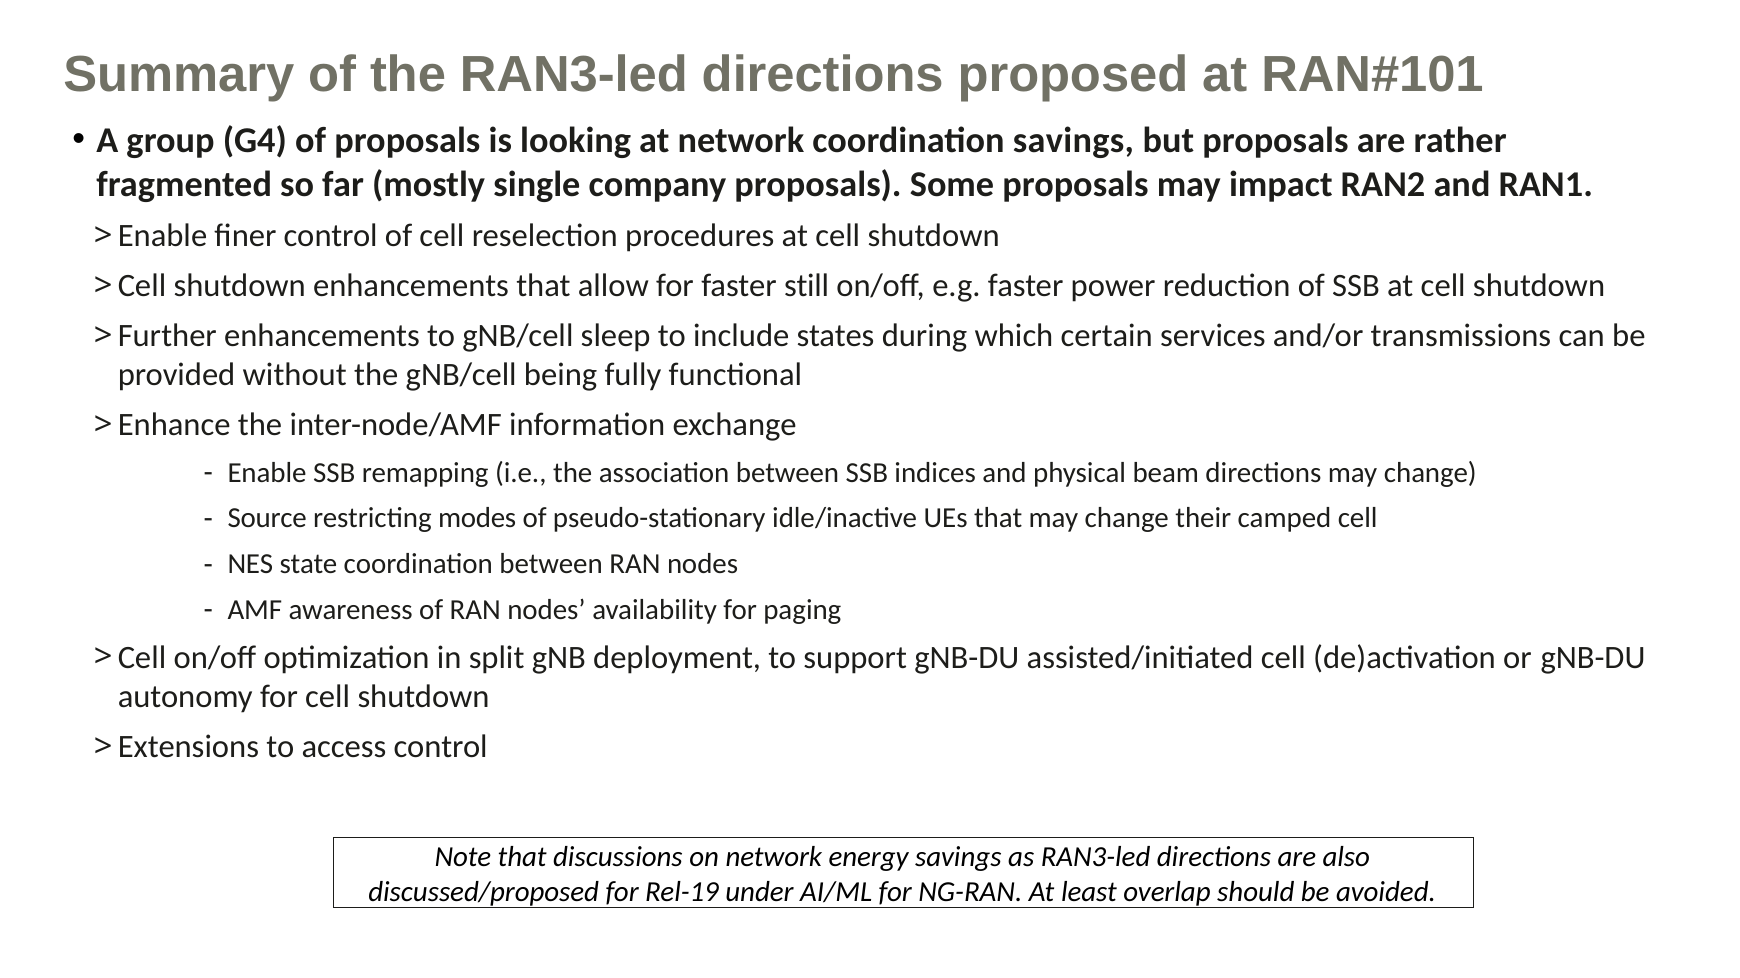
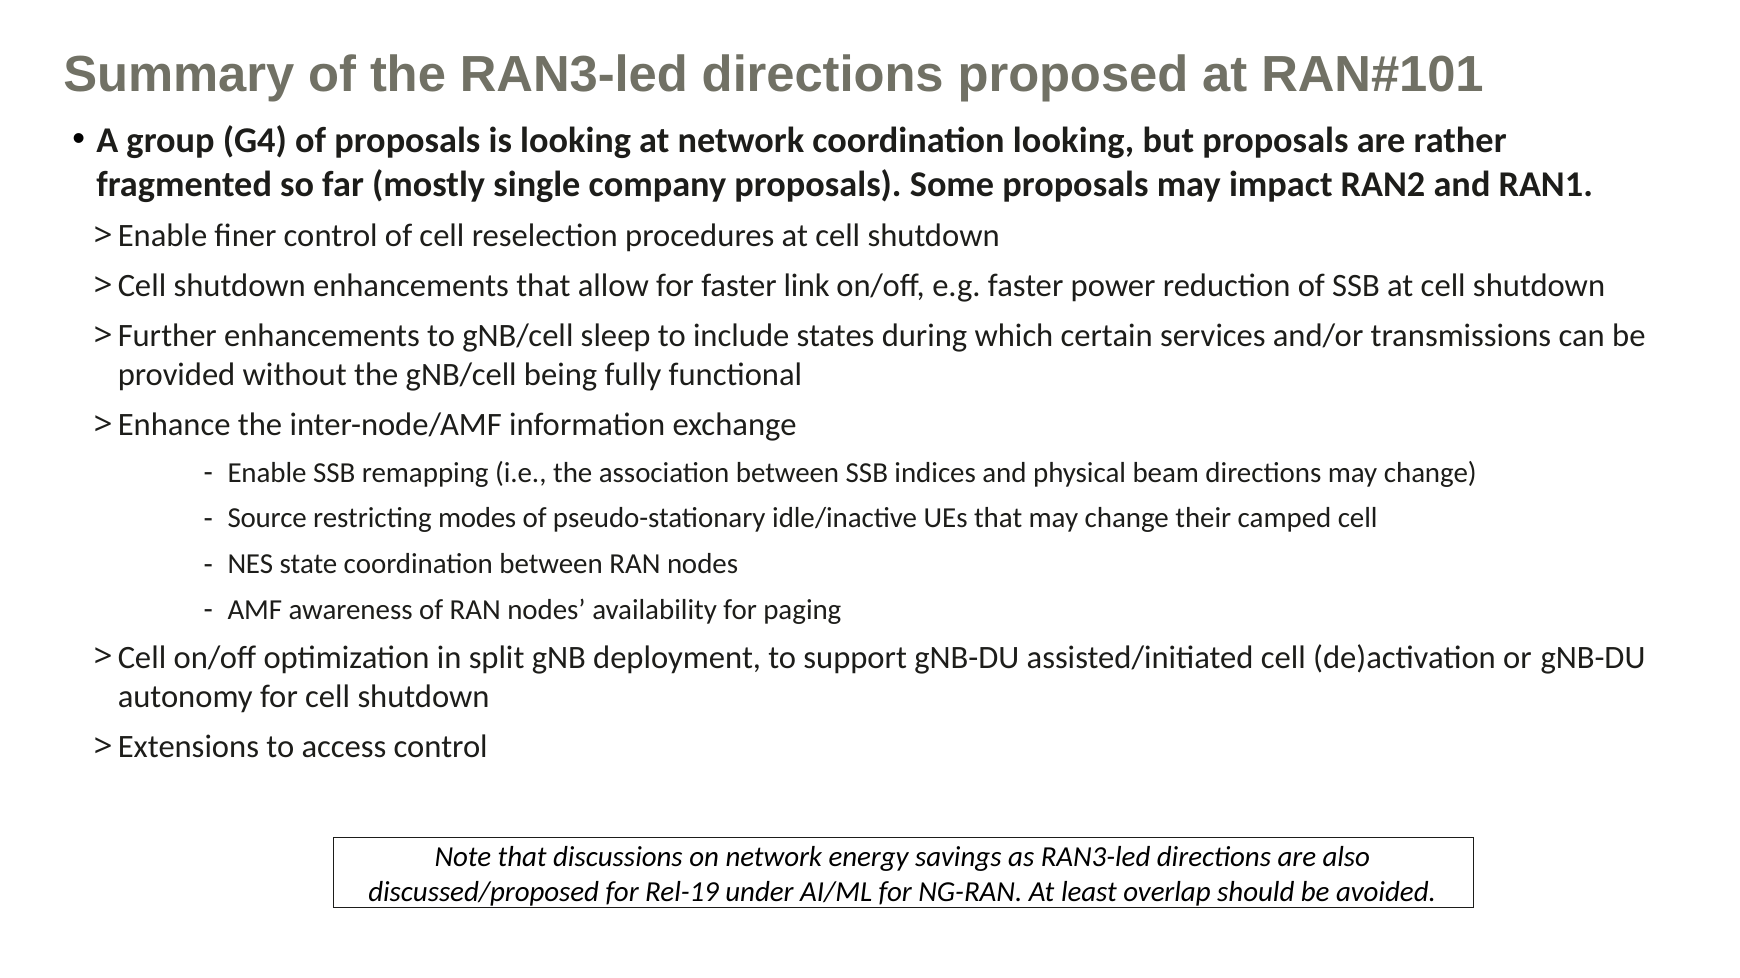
coordination savings: savings -> looking (1073, 141)
still: still -> link (807, 286)
